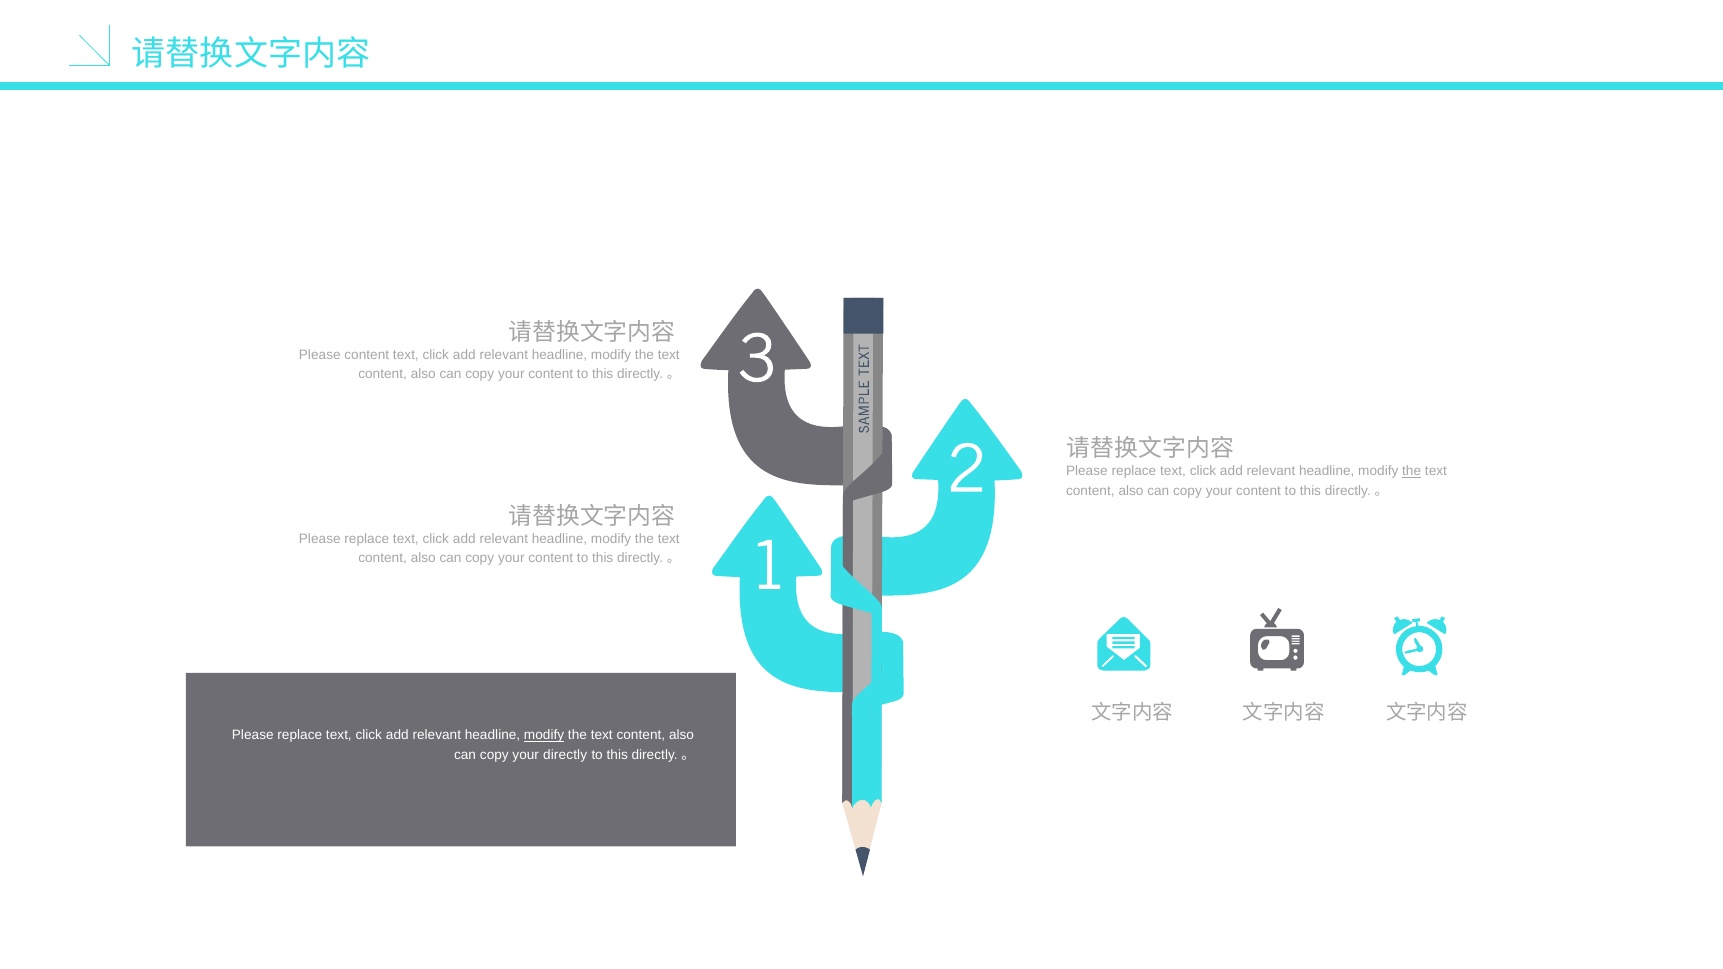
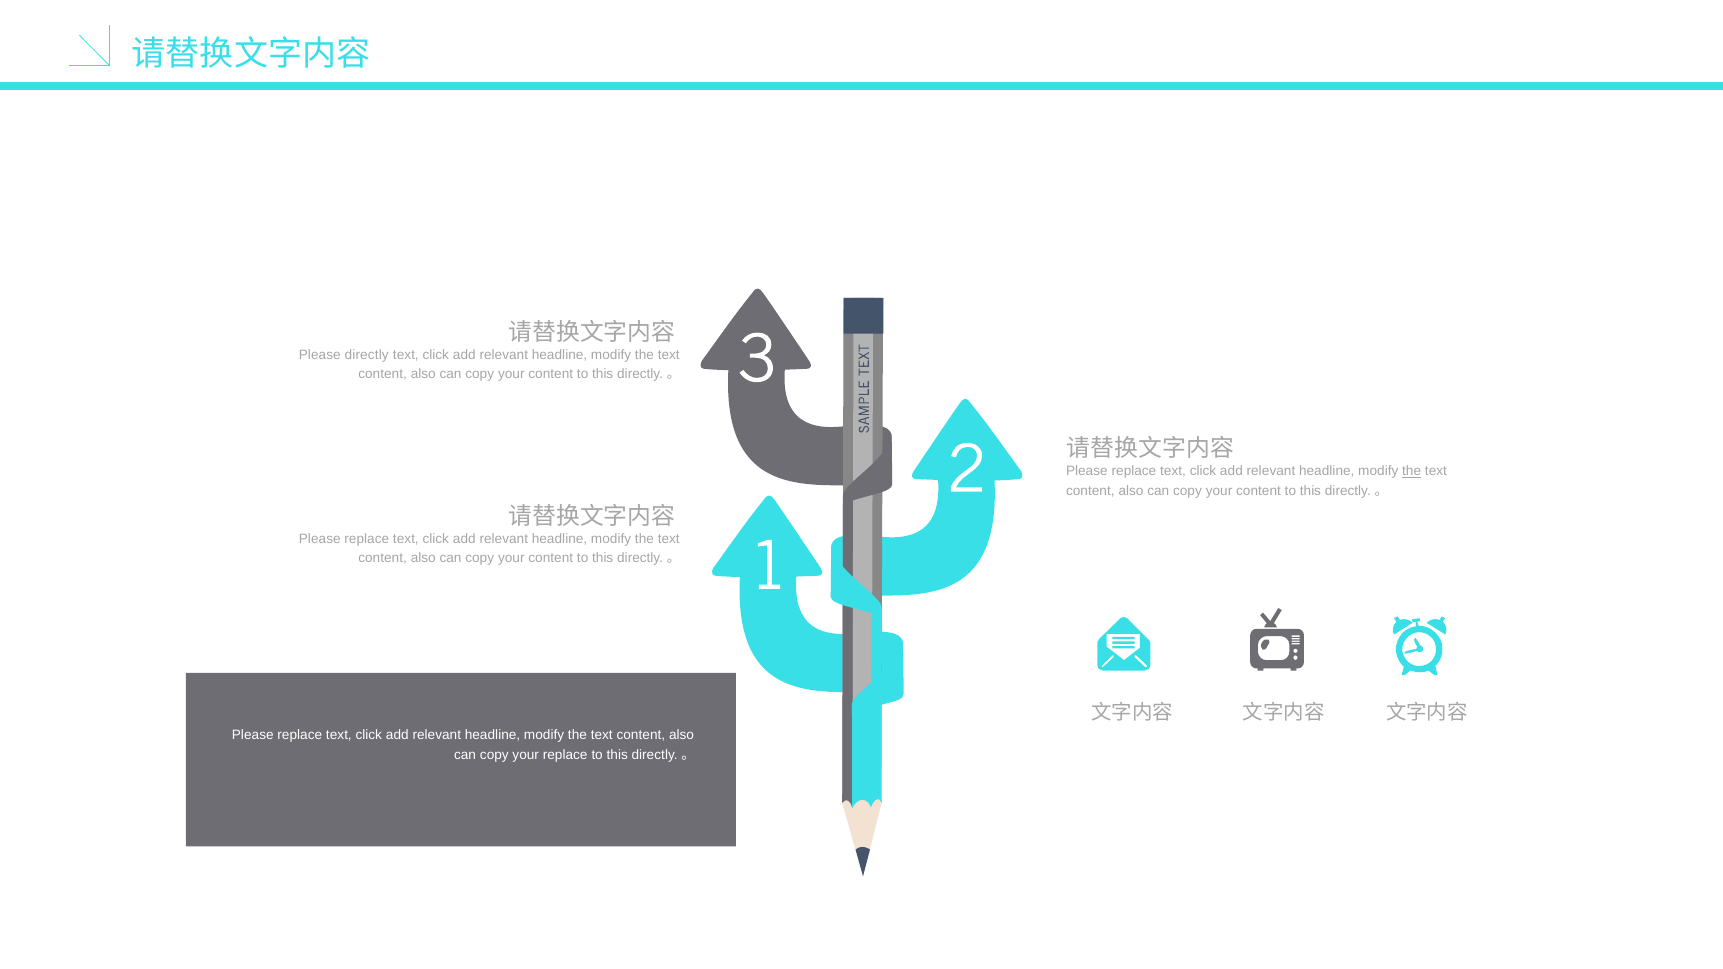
Please content: content -> directly (367, 355)
modify underline: present -> none (544, 735)
your directly: directly -> replace (565, 755)
